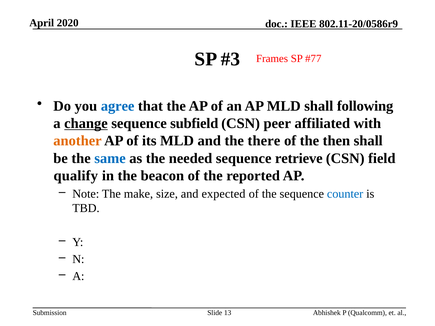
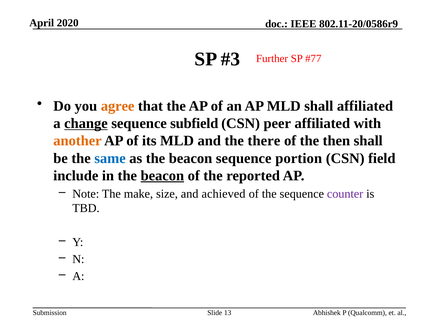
Frames: Frames -> Further (272, 59)
agree colour: blue -> orange (118, 106)
shall following: following -> affiliated (365, 106)
as the needed: needed -> beacon (191, 158)
retrieve: retrieve -> portion (299, 158)
qualify: qualify -> include (76, 176)
beacon underline: none -> present (162, 176)
expected: expected -> achieved (224, 194)
counter colour: blue -> purple (345, 194)
